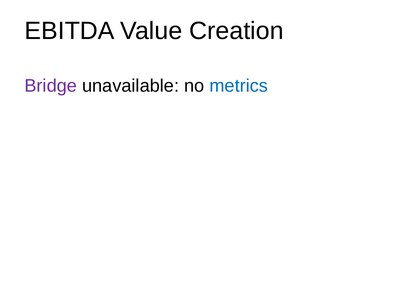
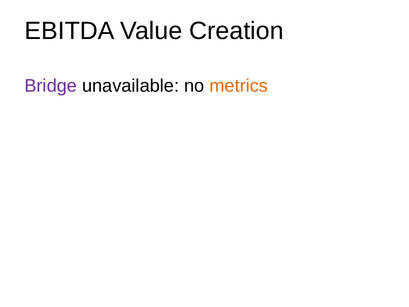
metrics colour: blue -> orange (239, 86)
